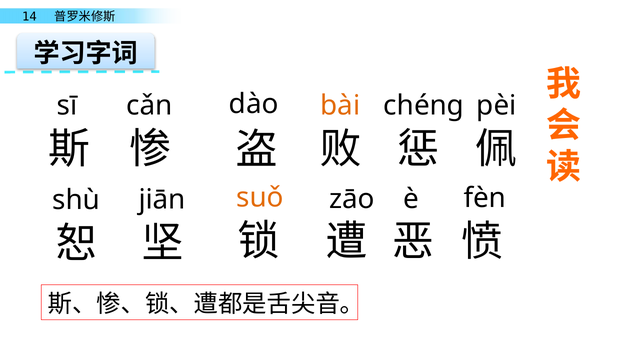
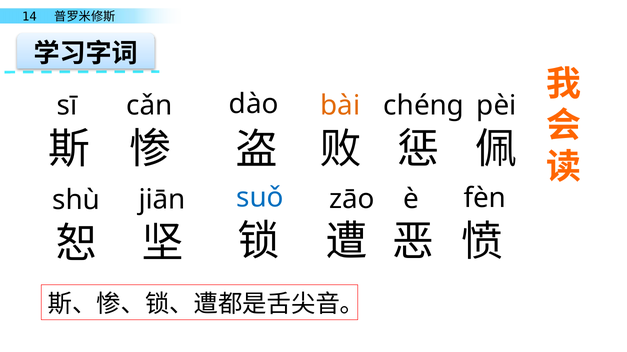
suǒ colour: orange -> blue (260, 198)
